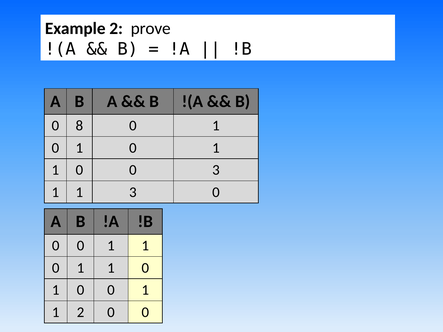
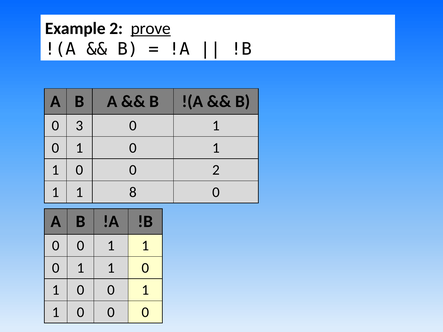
prove underline: none -> present (151, 28)
8: 8 -> 3 (79, 126)
0 3: 3 -> 2 (216, 170)
1 3: 3 -> 8 (133, 192)
2: 2 -> 0 (80, 312)
